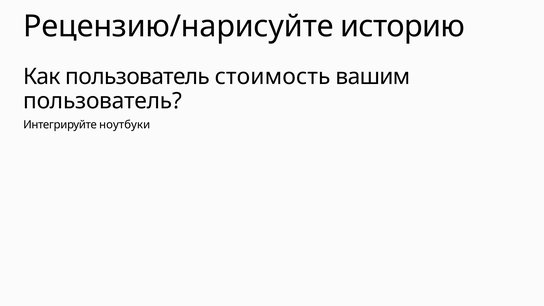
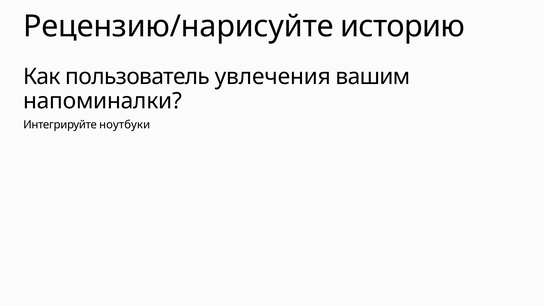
стоимость: стоимость -> увлечения (273, 77)
пользователь: пользователь -> напоминалки (103, 101)
